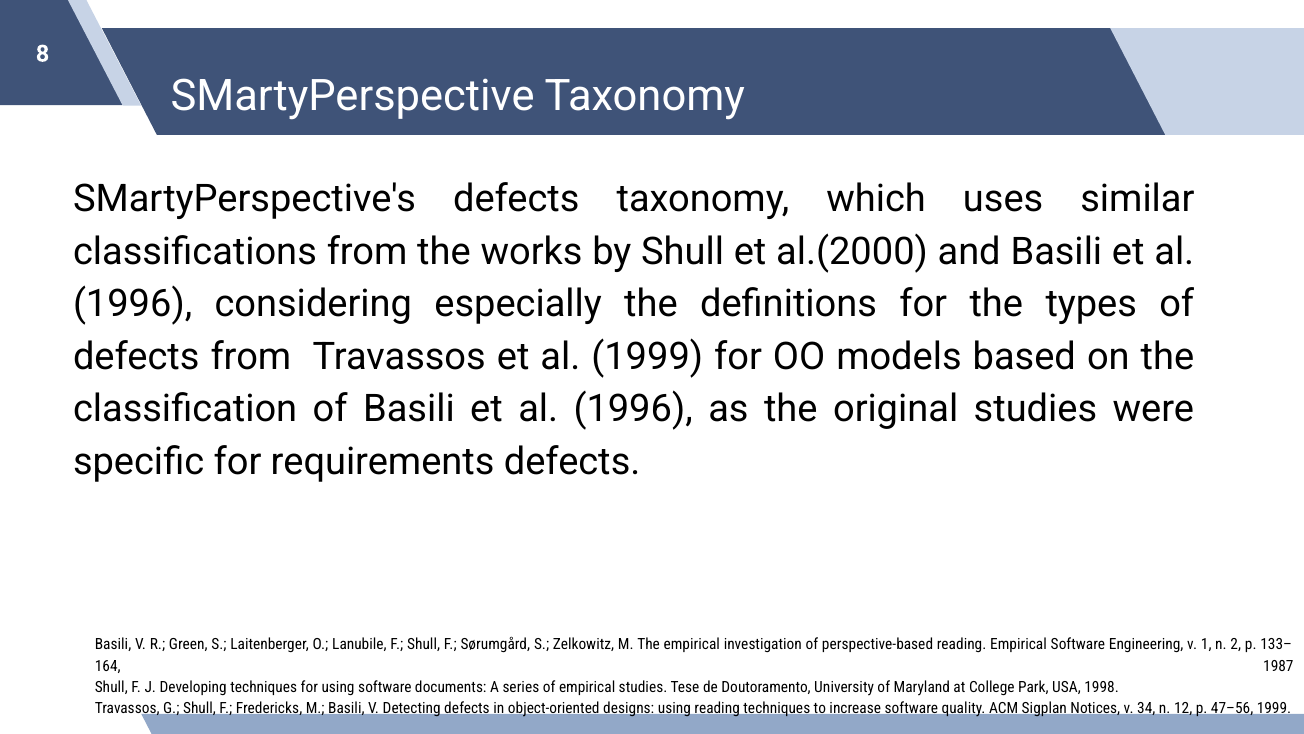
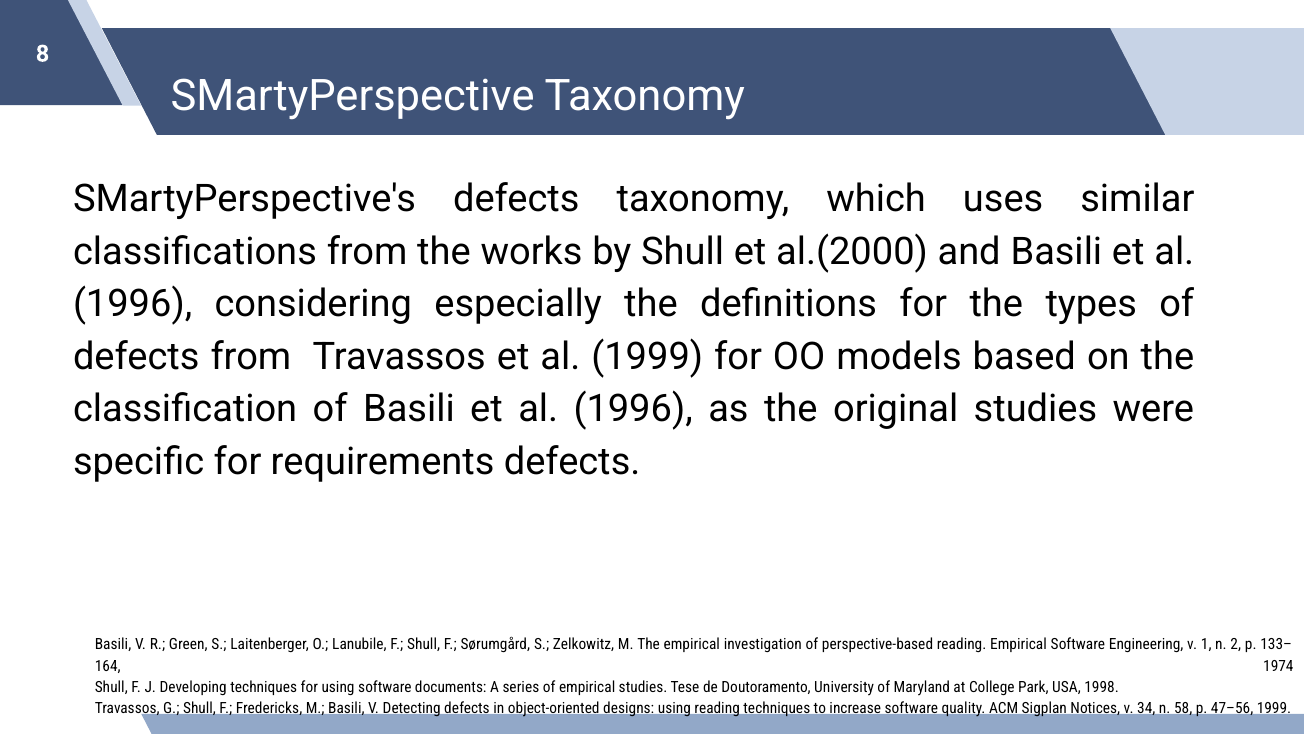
1987: 1987 -> 1974 (1278, 666)
12: 12 -> 58 (1183, 708)
